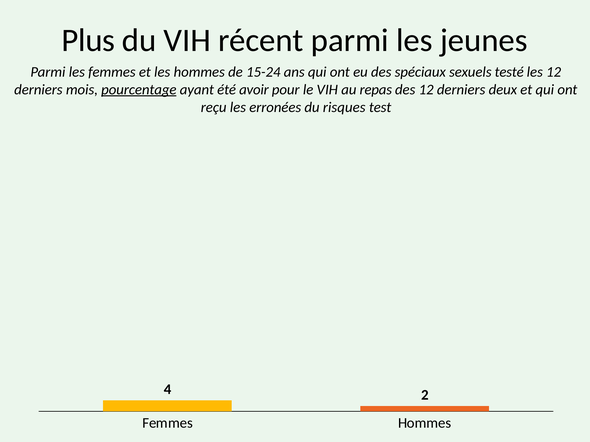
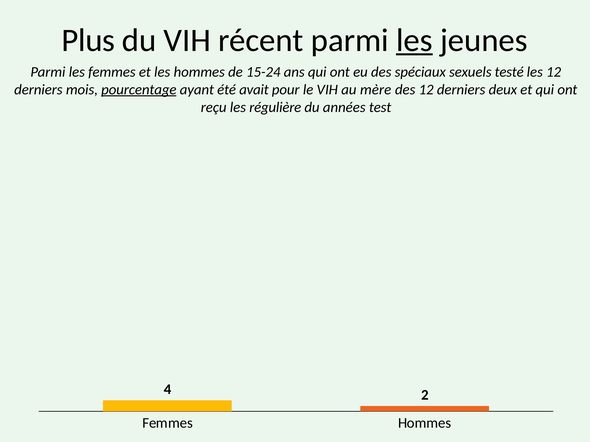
les underline: none -> present (414, 40)
avoir: avoir -> avait (254, 90)
repas: repas -> mère (376, 90)
erronées: erronées -> régulière (275, 107)
risques: risques -> années (344, 107)
